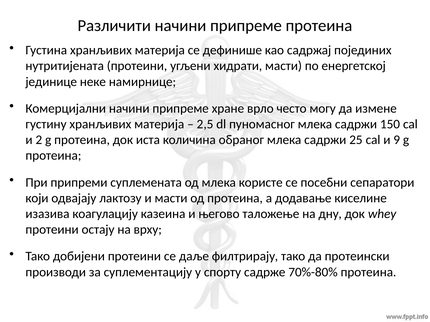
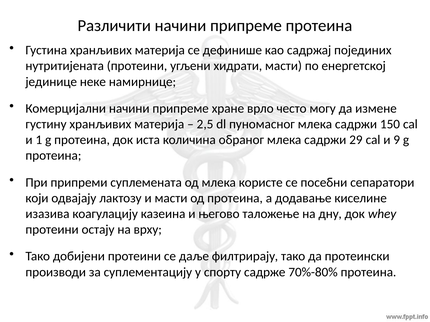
2: 2 -> 1 (39, 140)
25: 25 -> 29 (356, 140)
